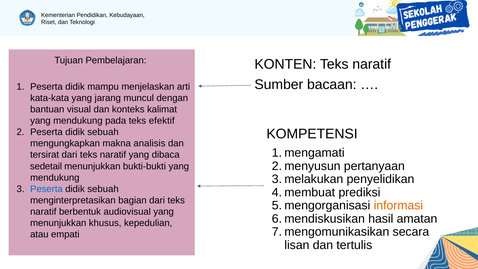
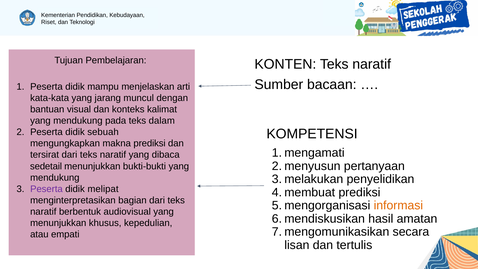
efektif: efektif -> dalam (162, 121)
makna analisis: analisis -> prediksi (150, 143)
Peserta colour: blue -> purple (46, 189)
sebuah: sebuah -> melipat (103, 189)
